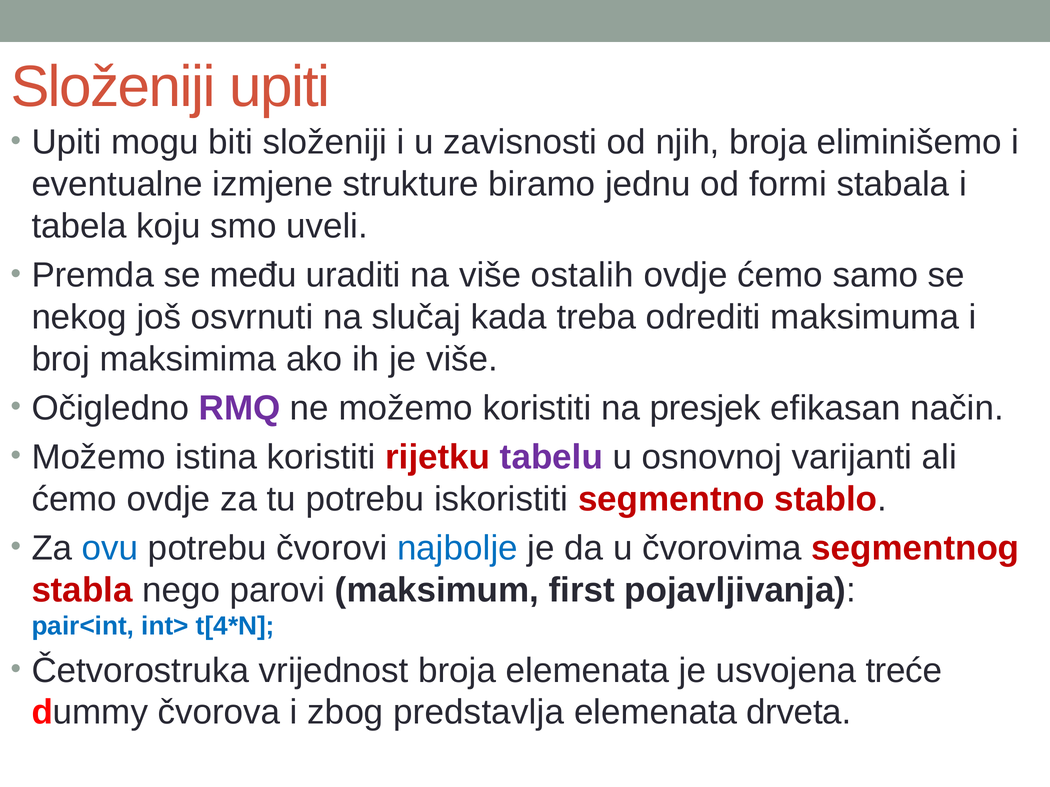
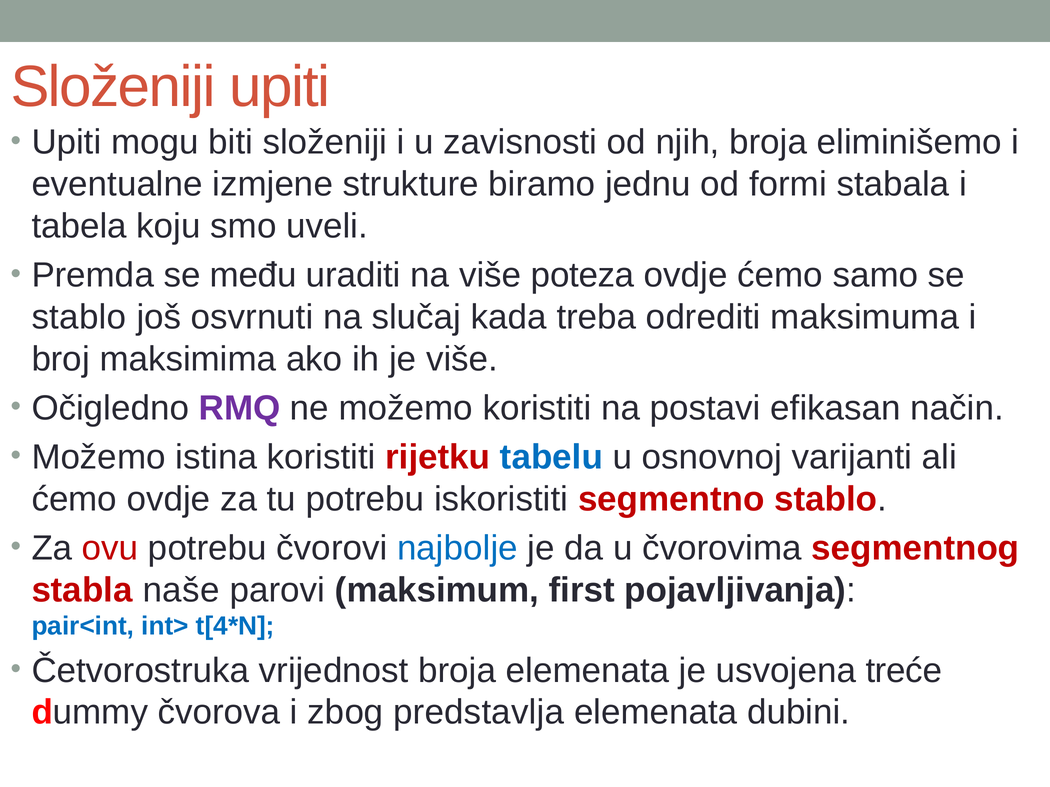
ostalih: ostalih -> poteza (583, 275)
nekog: nekog -> stablo (79, 317)
presjek: presjek -> postavi (705, 408)
tabelu colour: purple -> blue (551, 457)
ovu colour: blue -> red (110, 548)
nego: nego -> naše (181, 590)
drveta: drveta -> dubini (799, 713)
